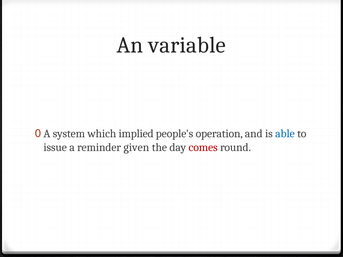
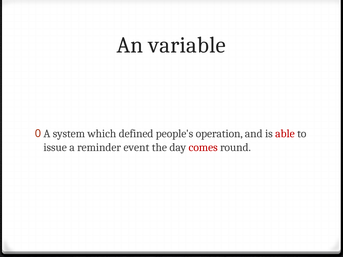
implied: implied -> defined (136, 134)
able colour: blue -> red (285, 134)
given: given -> event (136, 148)
